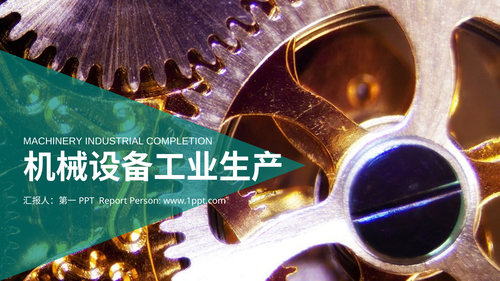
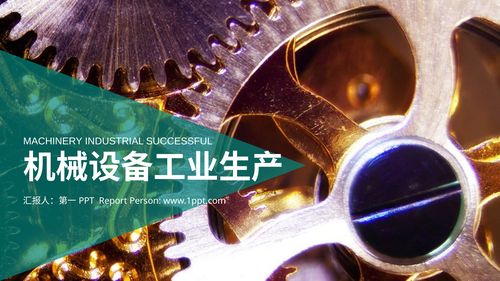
COMPLETION: COMPLETION -> SUCCESSFUL (179, 141)
